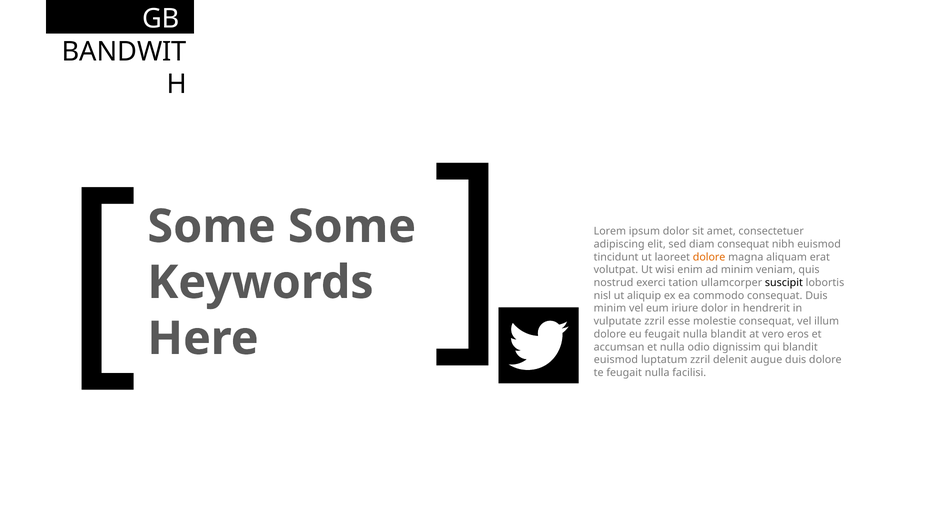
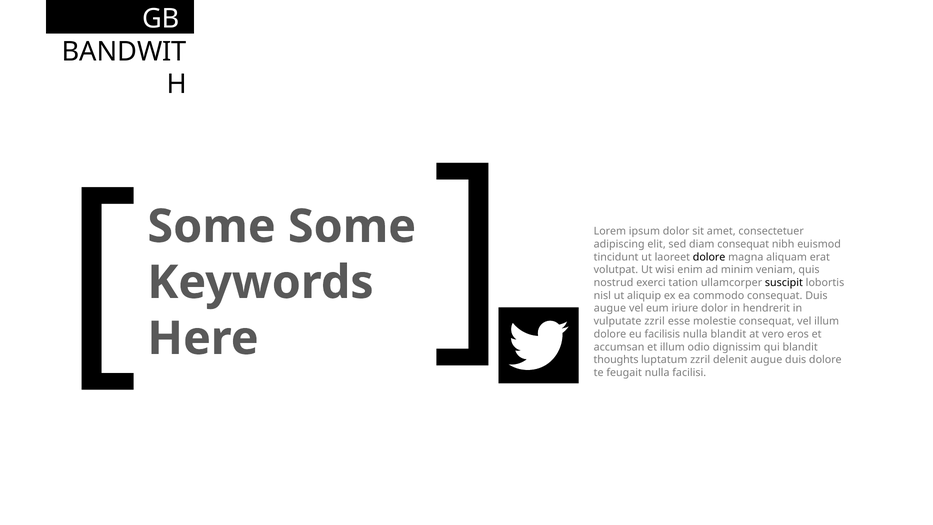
dolore colour: orange -> black (709, 257)
minim: minim -> augue (610, 308)
eu feugait: feugait -> facilisis (662, 334)
et nulla: nulla -> illum (672, 347)
euismod: euismod -> thoughts (616, 360)
